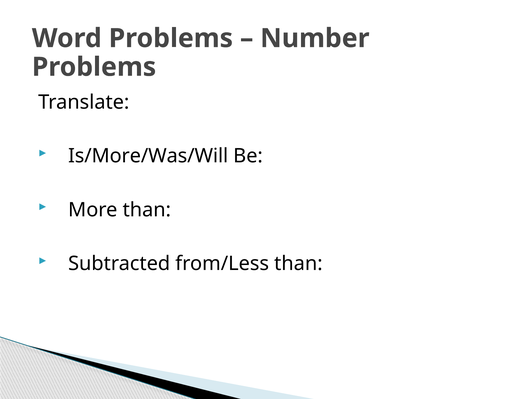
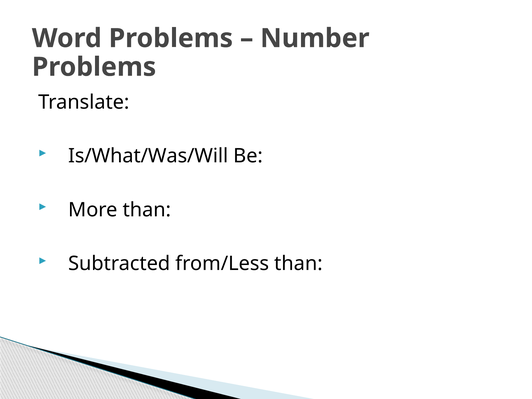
Is/More/Was/Will: Is/More/Was/Will -> Is/What/Was/Will (148, 156)
